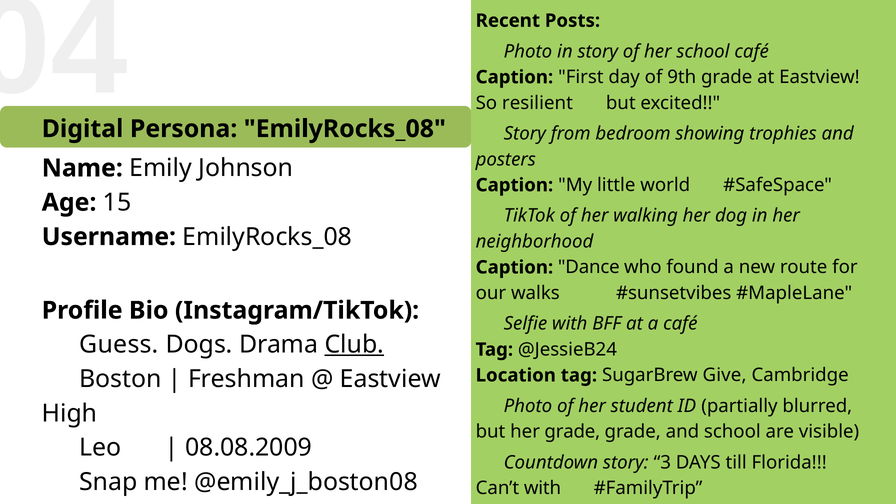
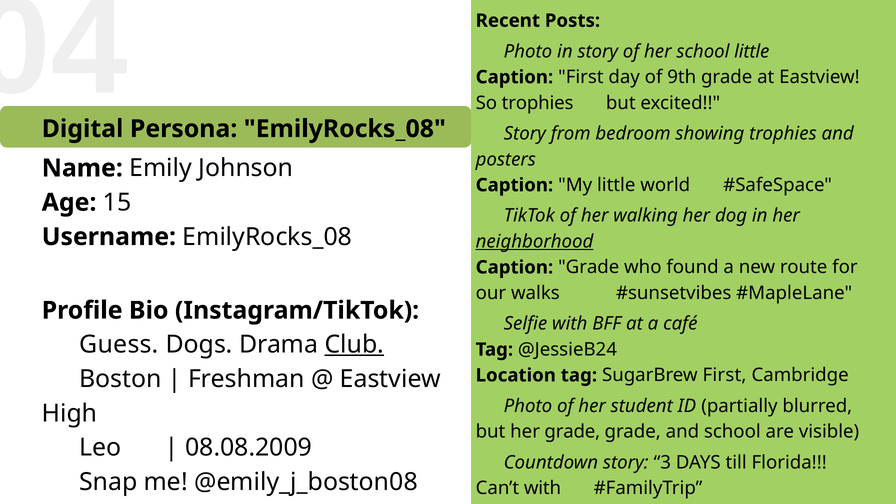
school café: café -> little (752, 51)
So resilient: resilient -> trophies (538, 103)
neighborhood underline: none -> present (535, 242)
Caption Dance: Dance -> Grade (589, 267)
SugarBrew Give: Give -> First (725, 375)
